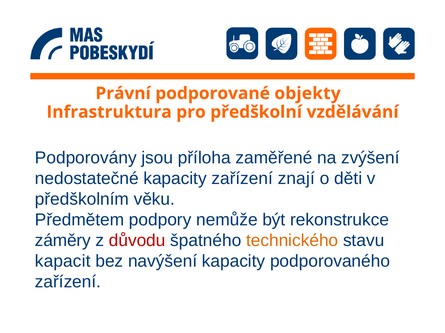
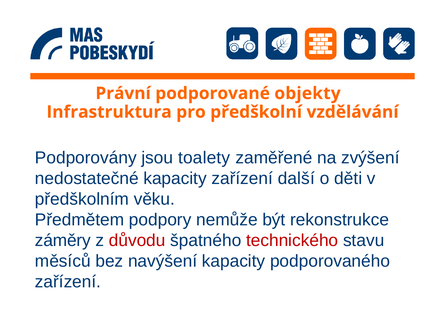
příloha: příloha -> toalety (204, 158)
znají: znají -> další (296, 179)
technického colour: orange -> red (292, 241)
kapacit: kapacit -> měsíců (63, 262)
